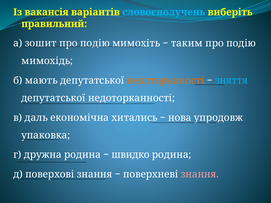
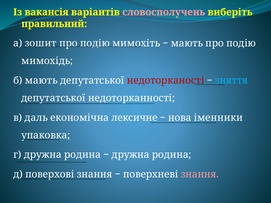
словосполучень colour: light blue -> pink (164, 12)
таким: таким -> мають (187, 43)
недоторканості colour: orange -> red (166, 81)
хитались: хитались -> лексичне (134, 118)
упродовж: упродовж -> іменники (218, 118)
швидко: швидко -> дружна (130, 155)
